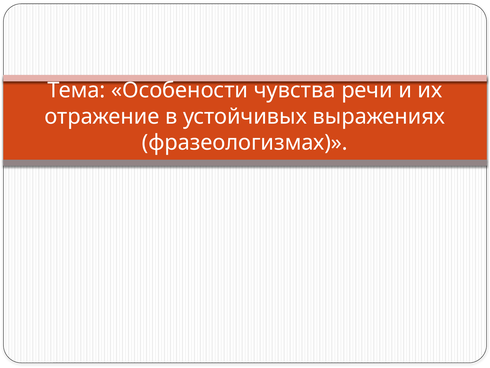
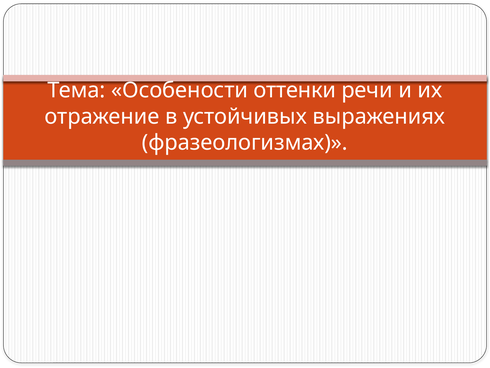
чувства: чувства -> оттенки (295, 90)
